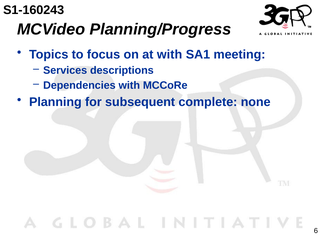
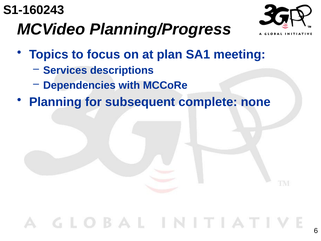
at with: with -> plan (170, 54)
